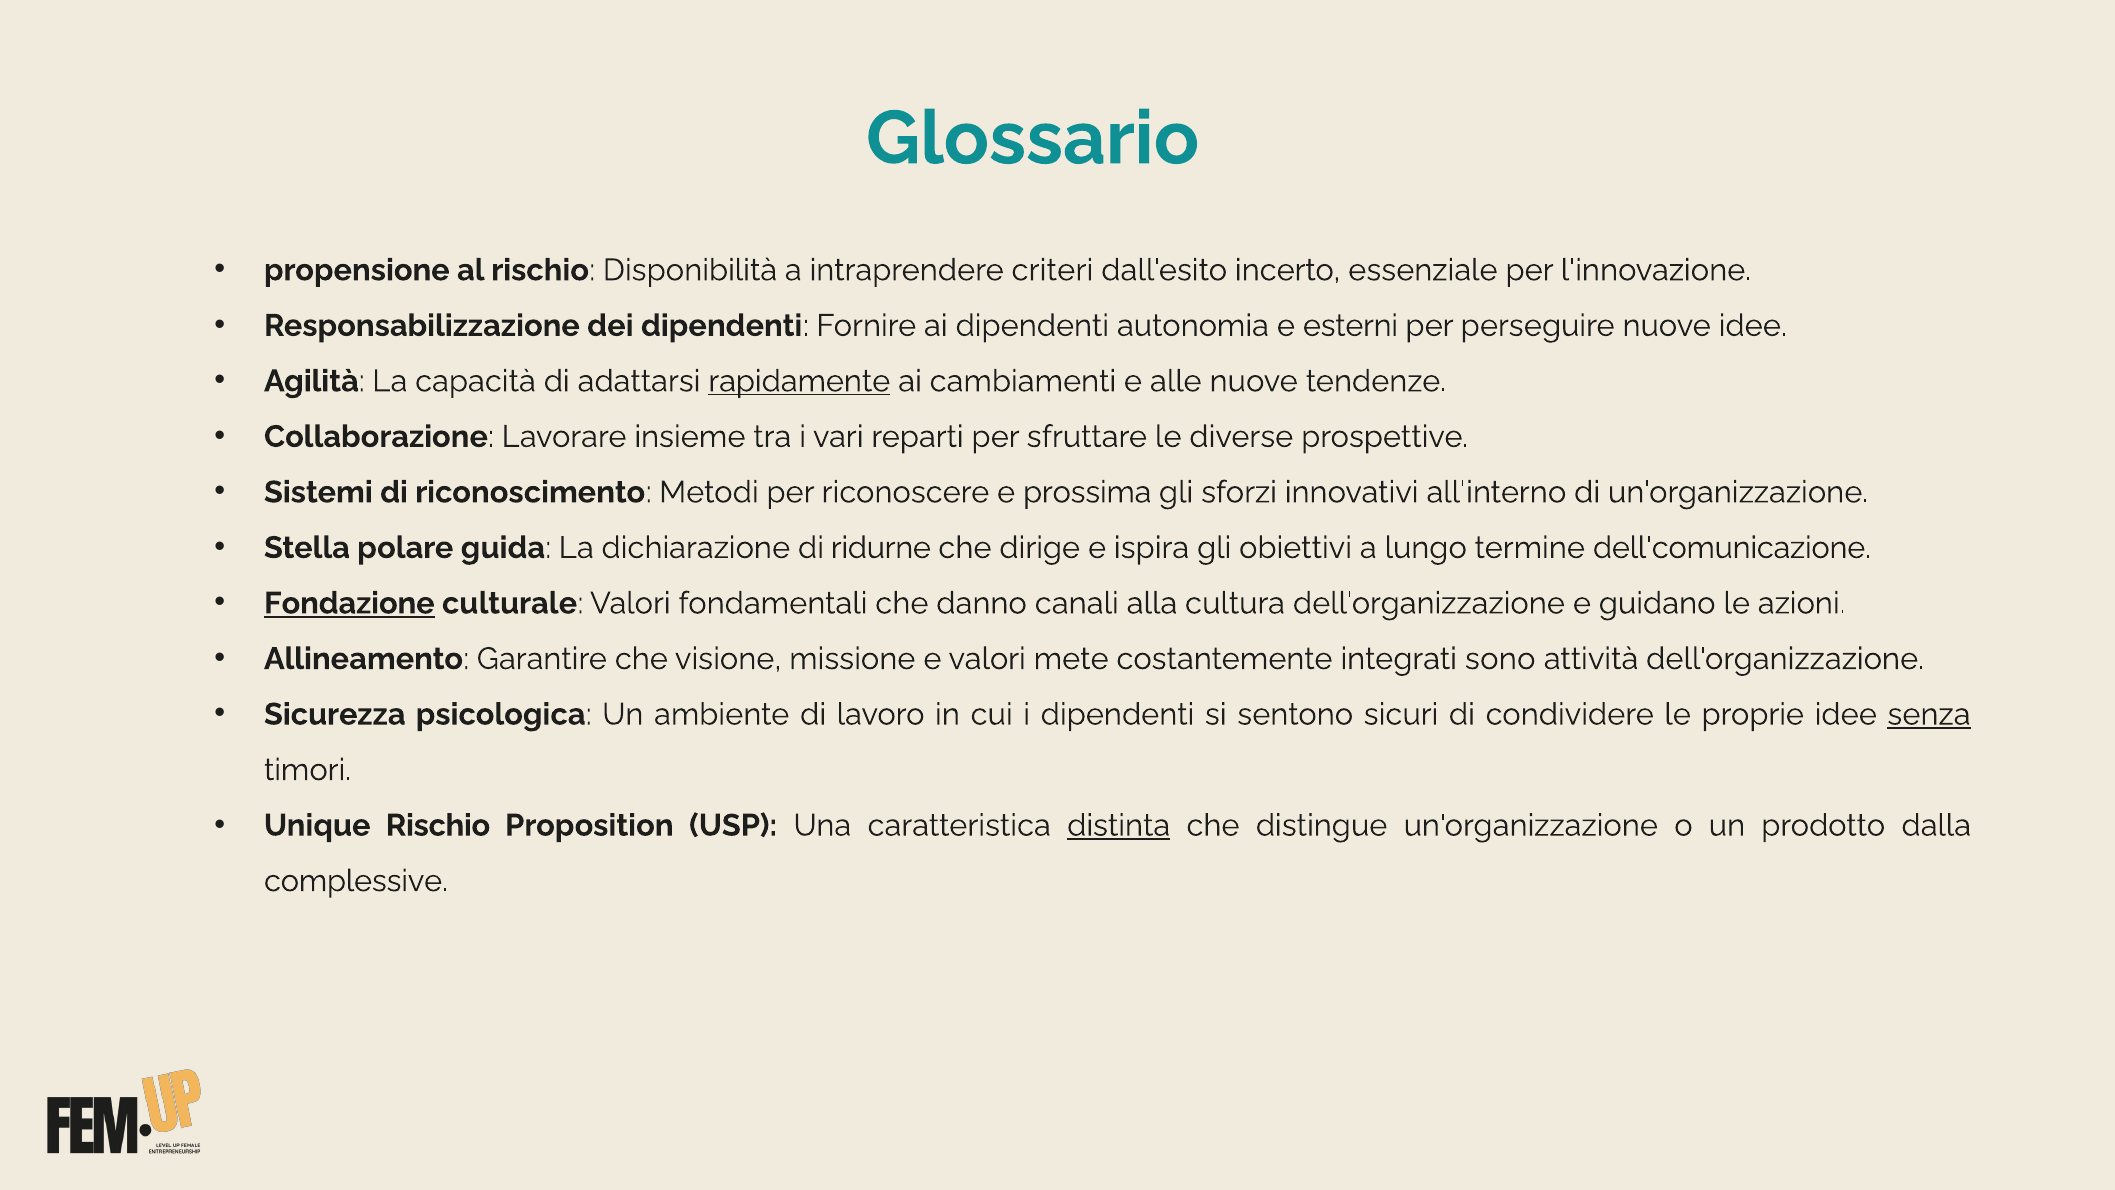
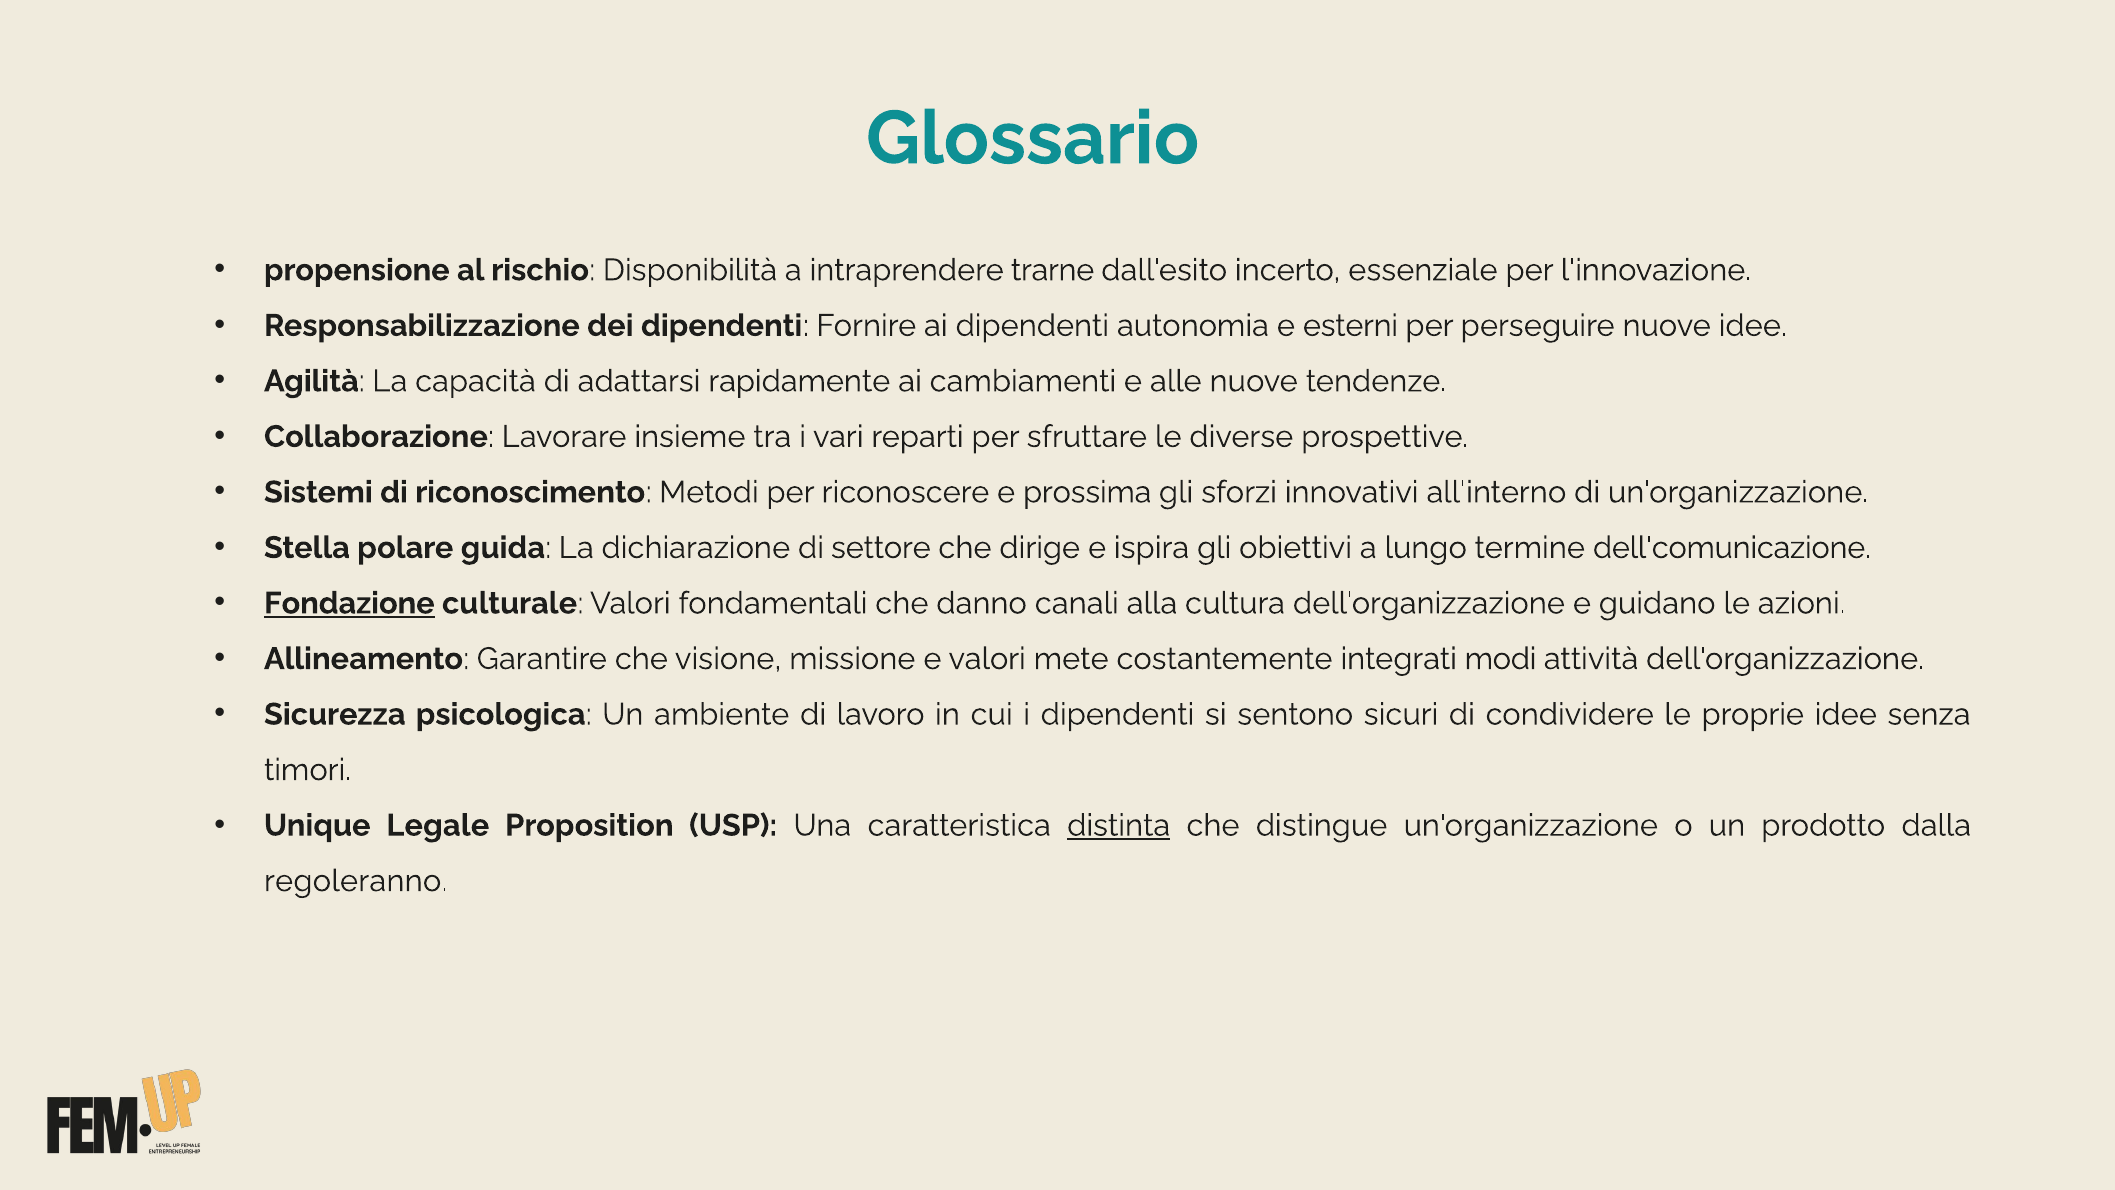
criteri: criteri -> trarne (1053, 270)
rapidamente underline: present -> none (799, 381)
ridurne: ridurne -> settore (881, 548)
sono: sono -> modi (1501, 659)
senza underline: present -> none (1929, 714)
Unique Rischio: Rischio -> Legale (438, 825)
complessive: complessive -> regoleranno (356, 881)
